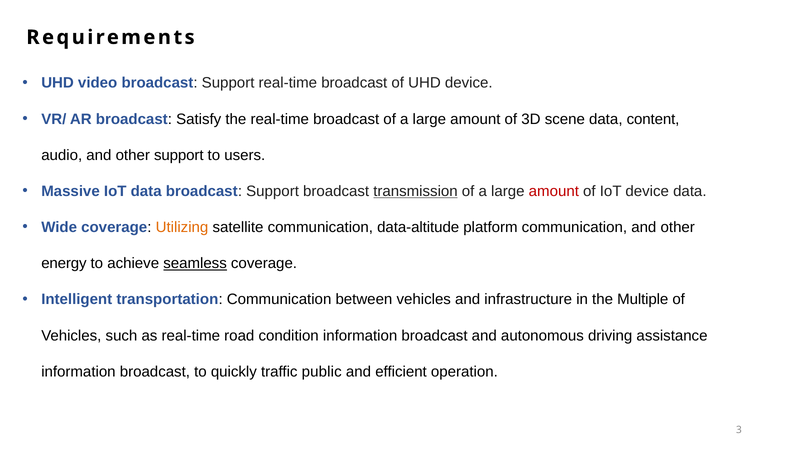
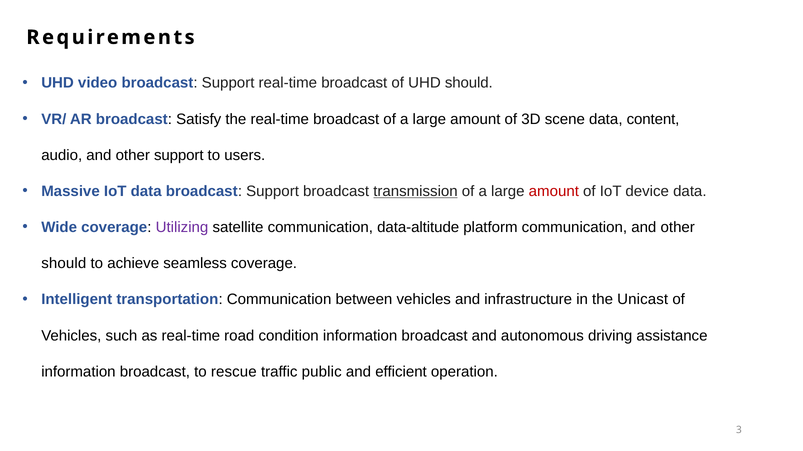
UHD device: device -> should (469, 83)
Utilizing colour: orange -> purple (182, 228)
energy: energy -> should (64, 264)
seamless underline: present -> none (195, 264)
Multiple: Multiple -> Unicast (643, 300)
quickly: quickly -> rescue (234, 372)
